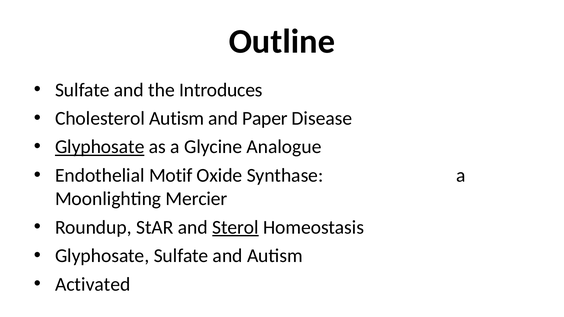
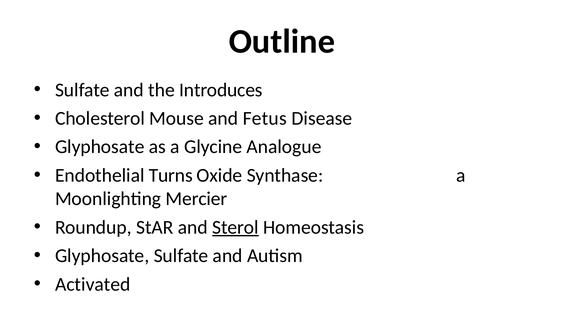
Cholesterol Autism: Autism -> Mouse (177, 118)
Paper: Paper -> Fetus (265, 118)
Glyphosate underline: present -> none (100, 147)
Motif: Motif -> Turns (171, 176)
